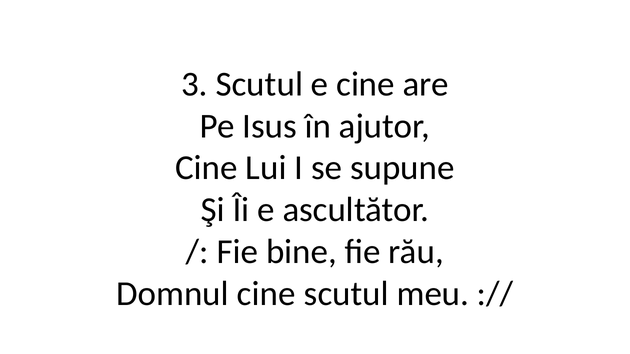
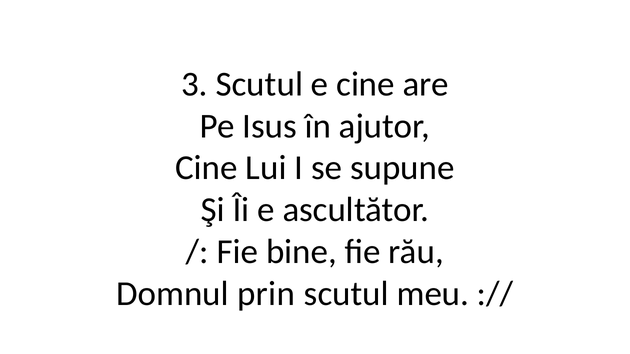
Domnul cine: cine -> prin (266, 294)
